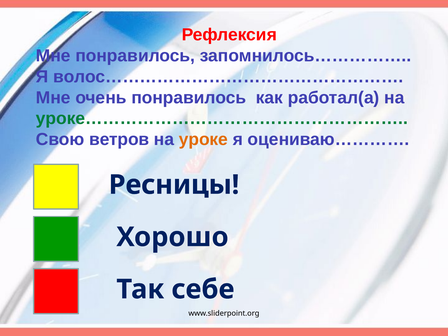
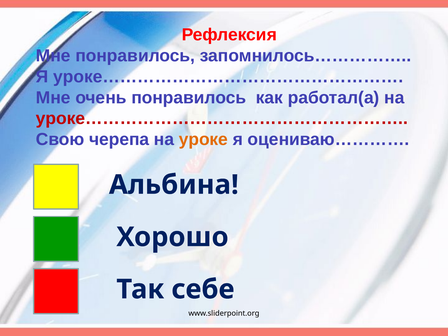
волос……………………………………………: волос…………………………………………… -> уроке…………………………………………… (228, 77)
уроке……………………………………………… colour: green -> red (222, 119)
ветров: ветров -> черепа (119, 139)
Ресницы: Ресницы -> Альбина (174, 185)
